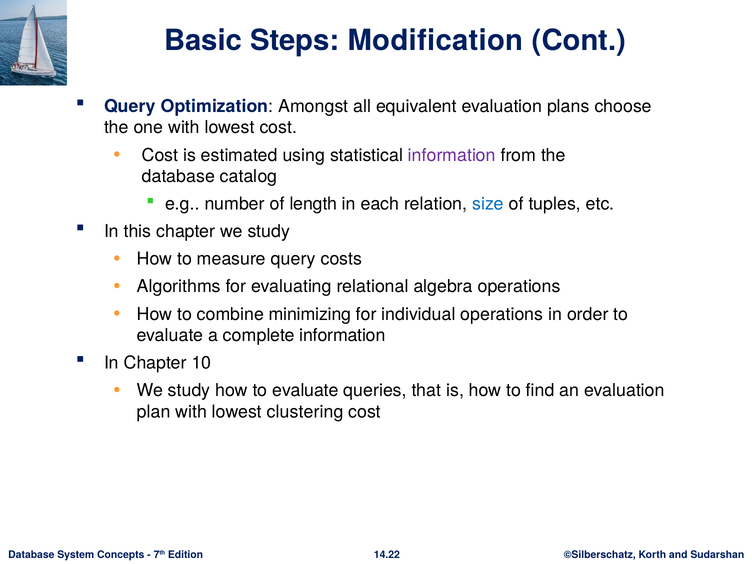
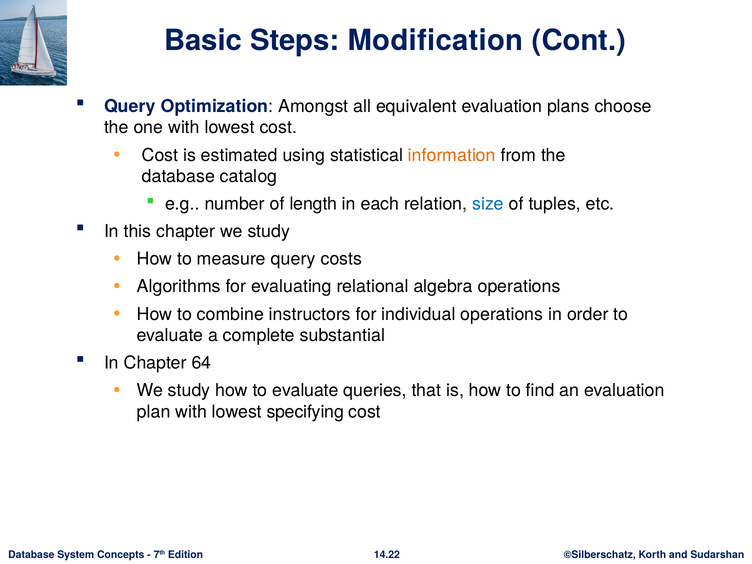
information colour: purple -> orange (452, 155)
minimizing: minimizing -> instructors (310, 314)
complete information: information -> substantial (342, 335)
10: 10 -> 64 (201, 363)
clustering: clustering -> specifying (305, 412)
